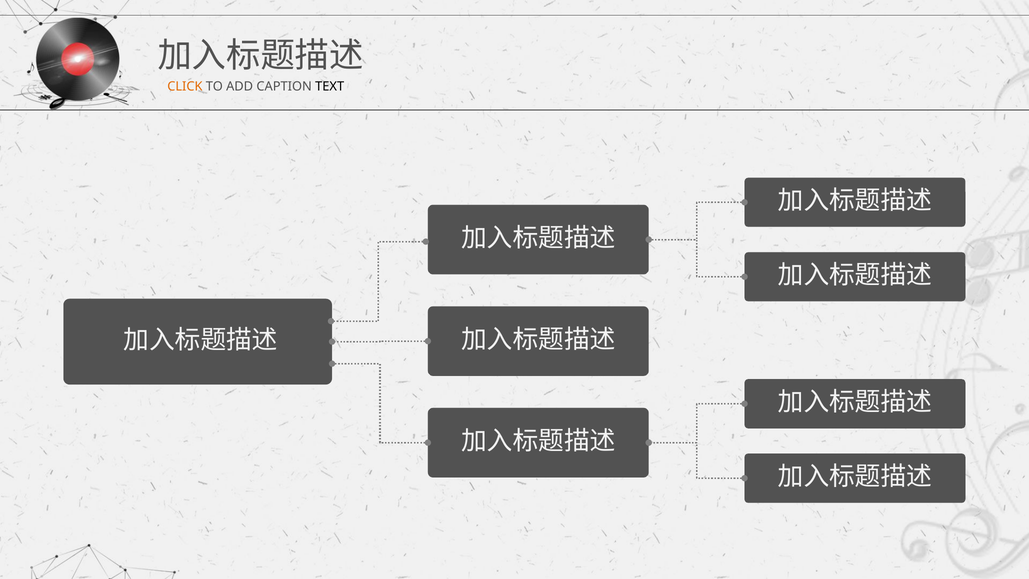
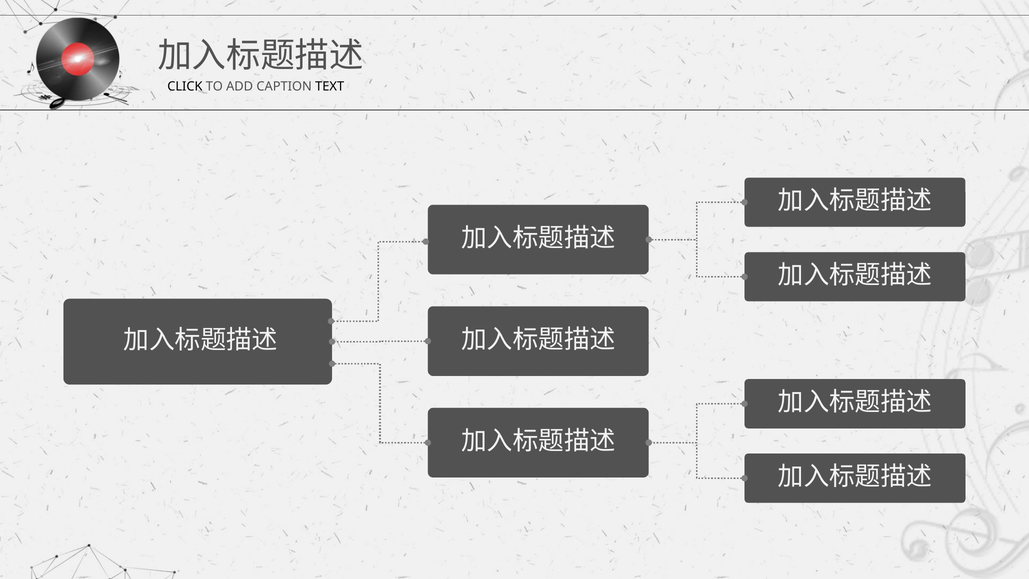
CLICK colour: orange -> black (185, 86)
